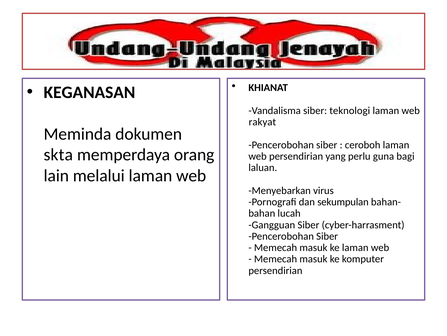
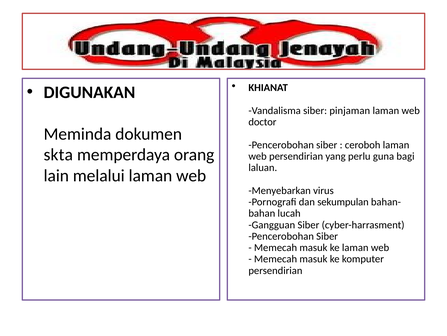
KEGANASAN: KEGANASAN -> DIGUNAKAN (89, 92)
teknologi: teknologi -> pinjaman (350, 110)
rakyat: rakyat -> doctor (262, 122)
